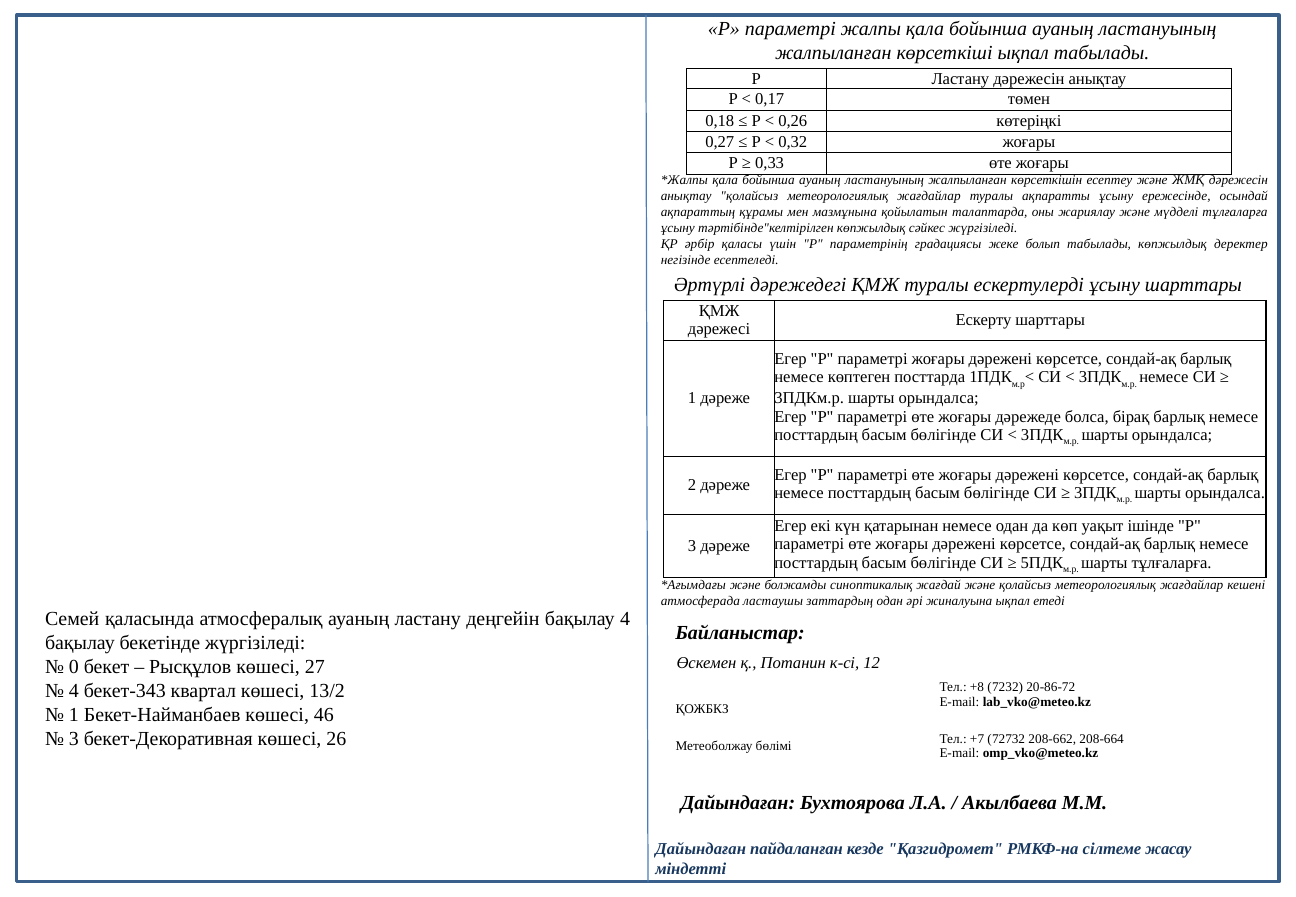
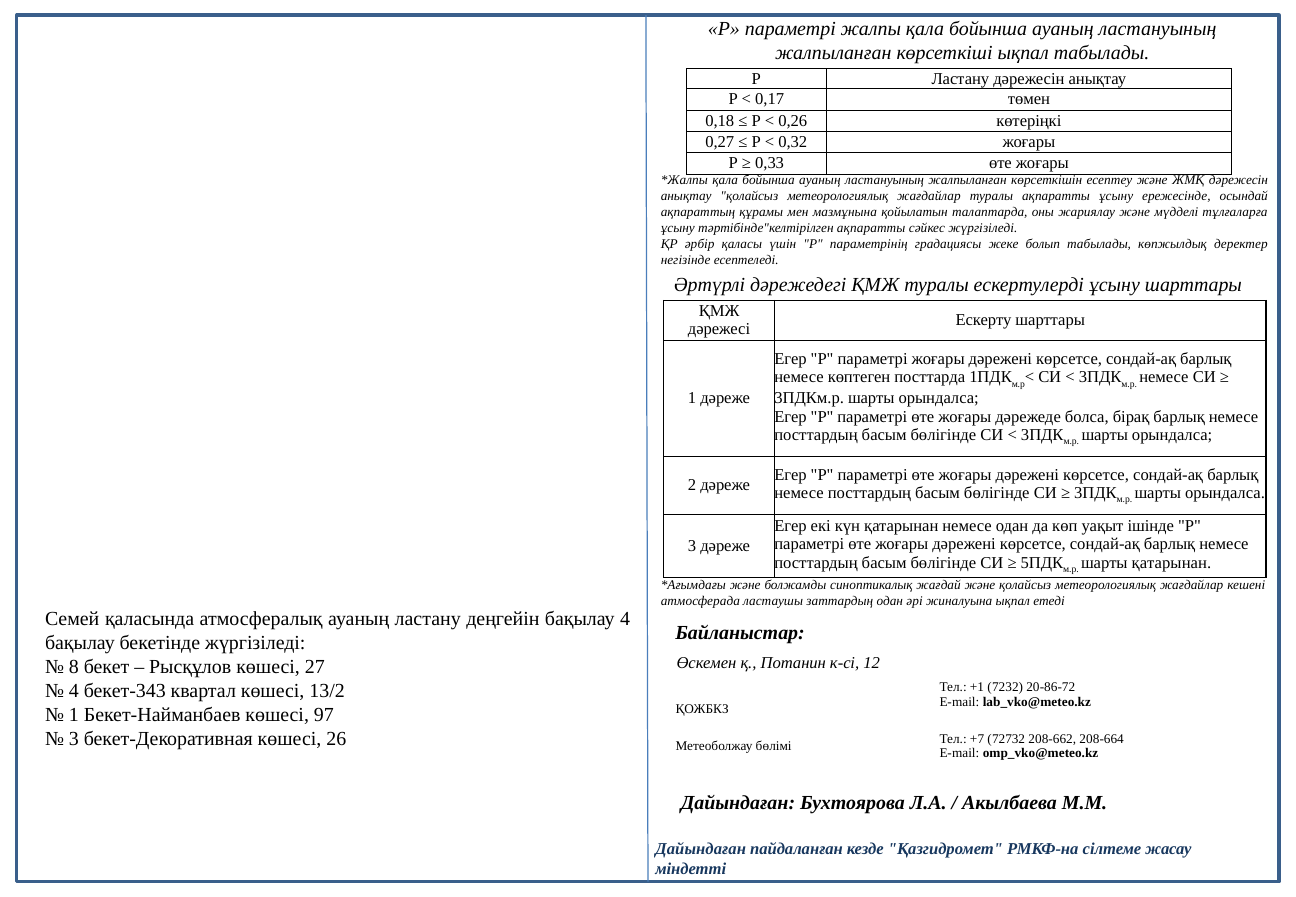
тәртібінде"келтірілген көпжылдық: көпжылдық -> ақпаратты (871, 228)
шарты тұлғаларға: тұлғаларға -> қатарынан (1171, 563)
0: 0 -> 8 (74, 667)
+8: +8 -> +1 (977, 687)
46: 46 -> 97 (324, 715)
